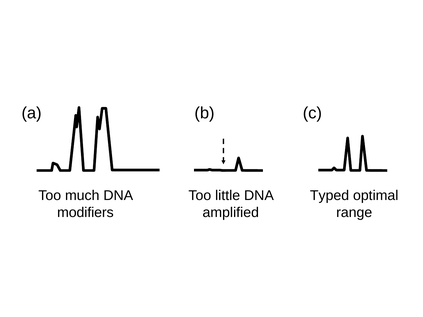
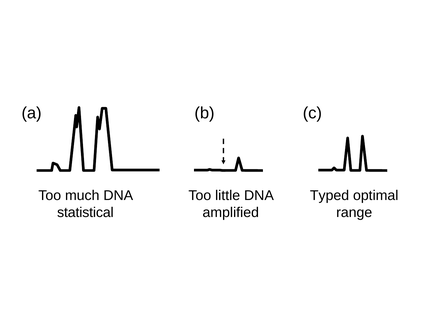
modifiers: modifiers -> statistical (85, 213)
